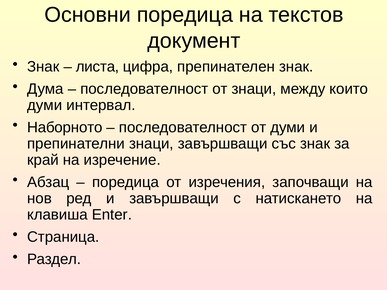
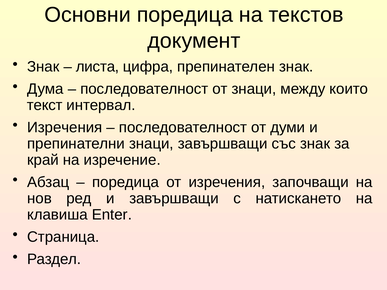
думи: думи -> текст (45, 105)
Наборното: Наборното -> Изречения (65, 128)
